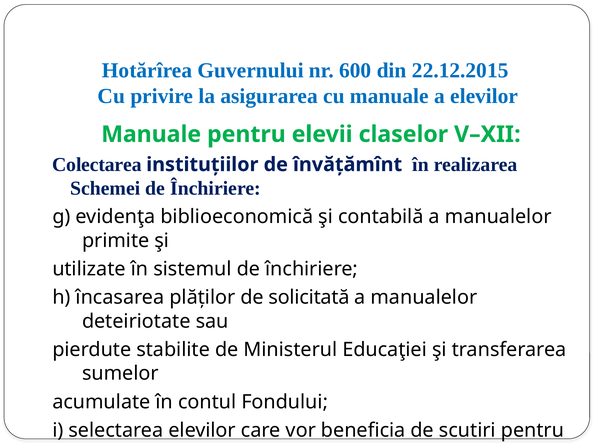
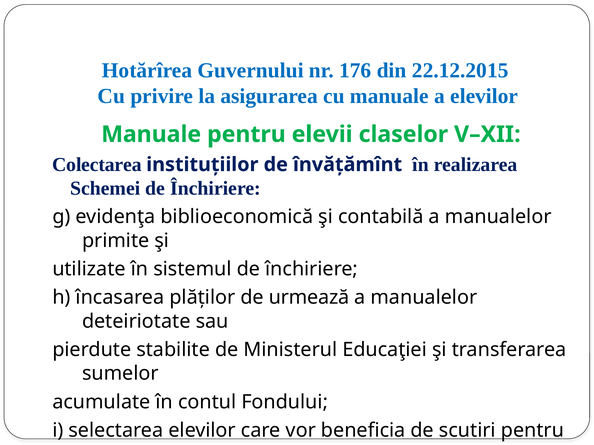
600: 600 -> 176 (355, 70)
solicitată: solicitată -> urmează (309, 298)
